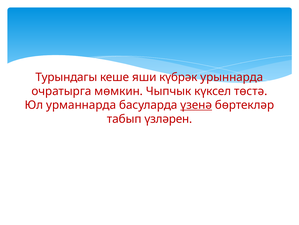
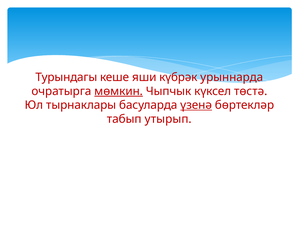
мөмкин underline: none -> present (119, 91)
урманнарда: урманнарда -> тырнаклары (81, 105)
үзләрен: үзләрен -> утырып (168, 119)
